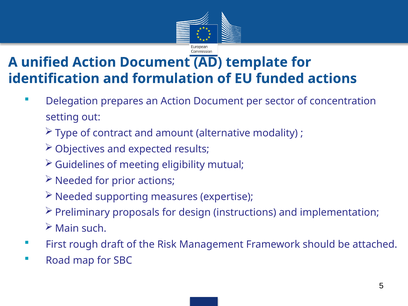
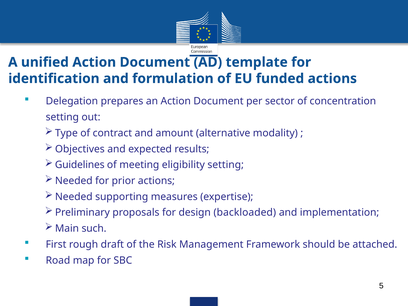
eligibility mutual: mutual -> setting (226, 165)
instructions: instructions -> backloaded (245, 213)
